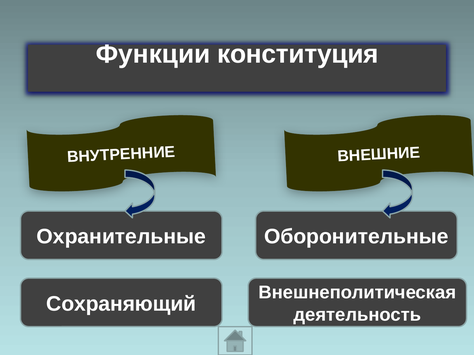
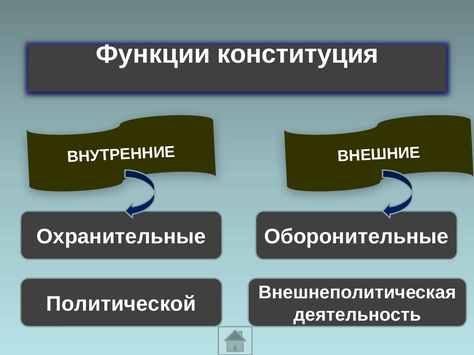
Сохраняющий: Сохраняющий -> Политической (121, 304)
